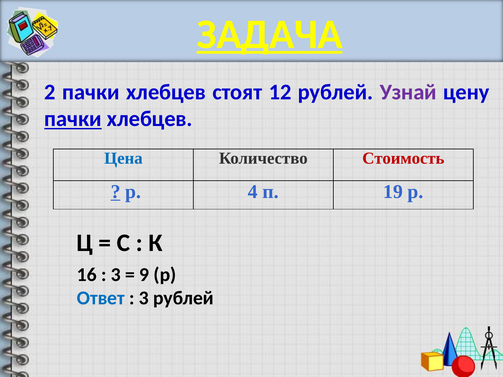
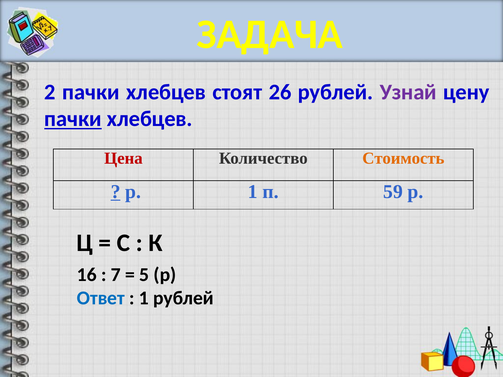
ЗАДАЧА underline: present -> none (270, 34)
12: 12 -> 26 (280, 92)
Цена colour: blue -> red (123, 158)
Стоимость colour: red -> orange (403, 158)
р 4: 4 -> 1 (253, 192)
19: 19 -> 59 (393, 192)
3: 3 -> 7 (116, 275)
9: 9 -> 5 (144, 275)
3: 3 -> 1 (144, 298)
